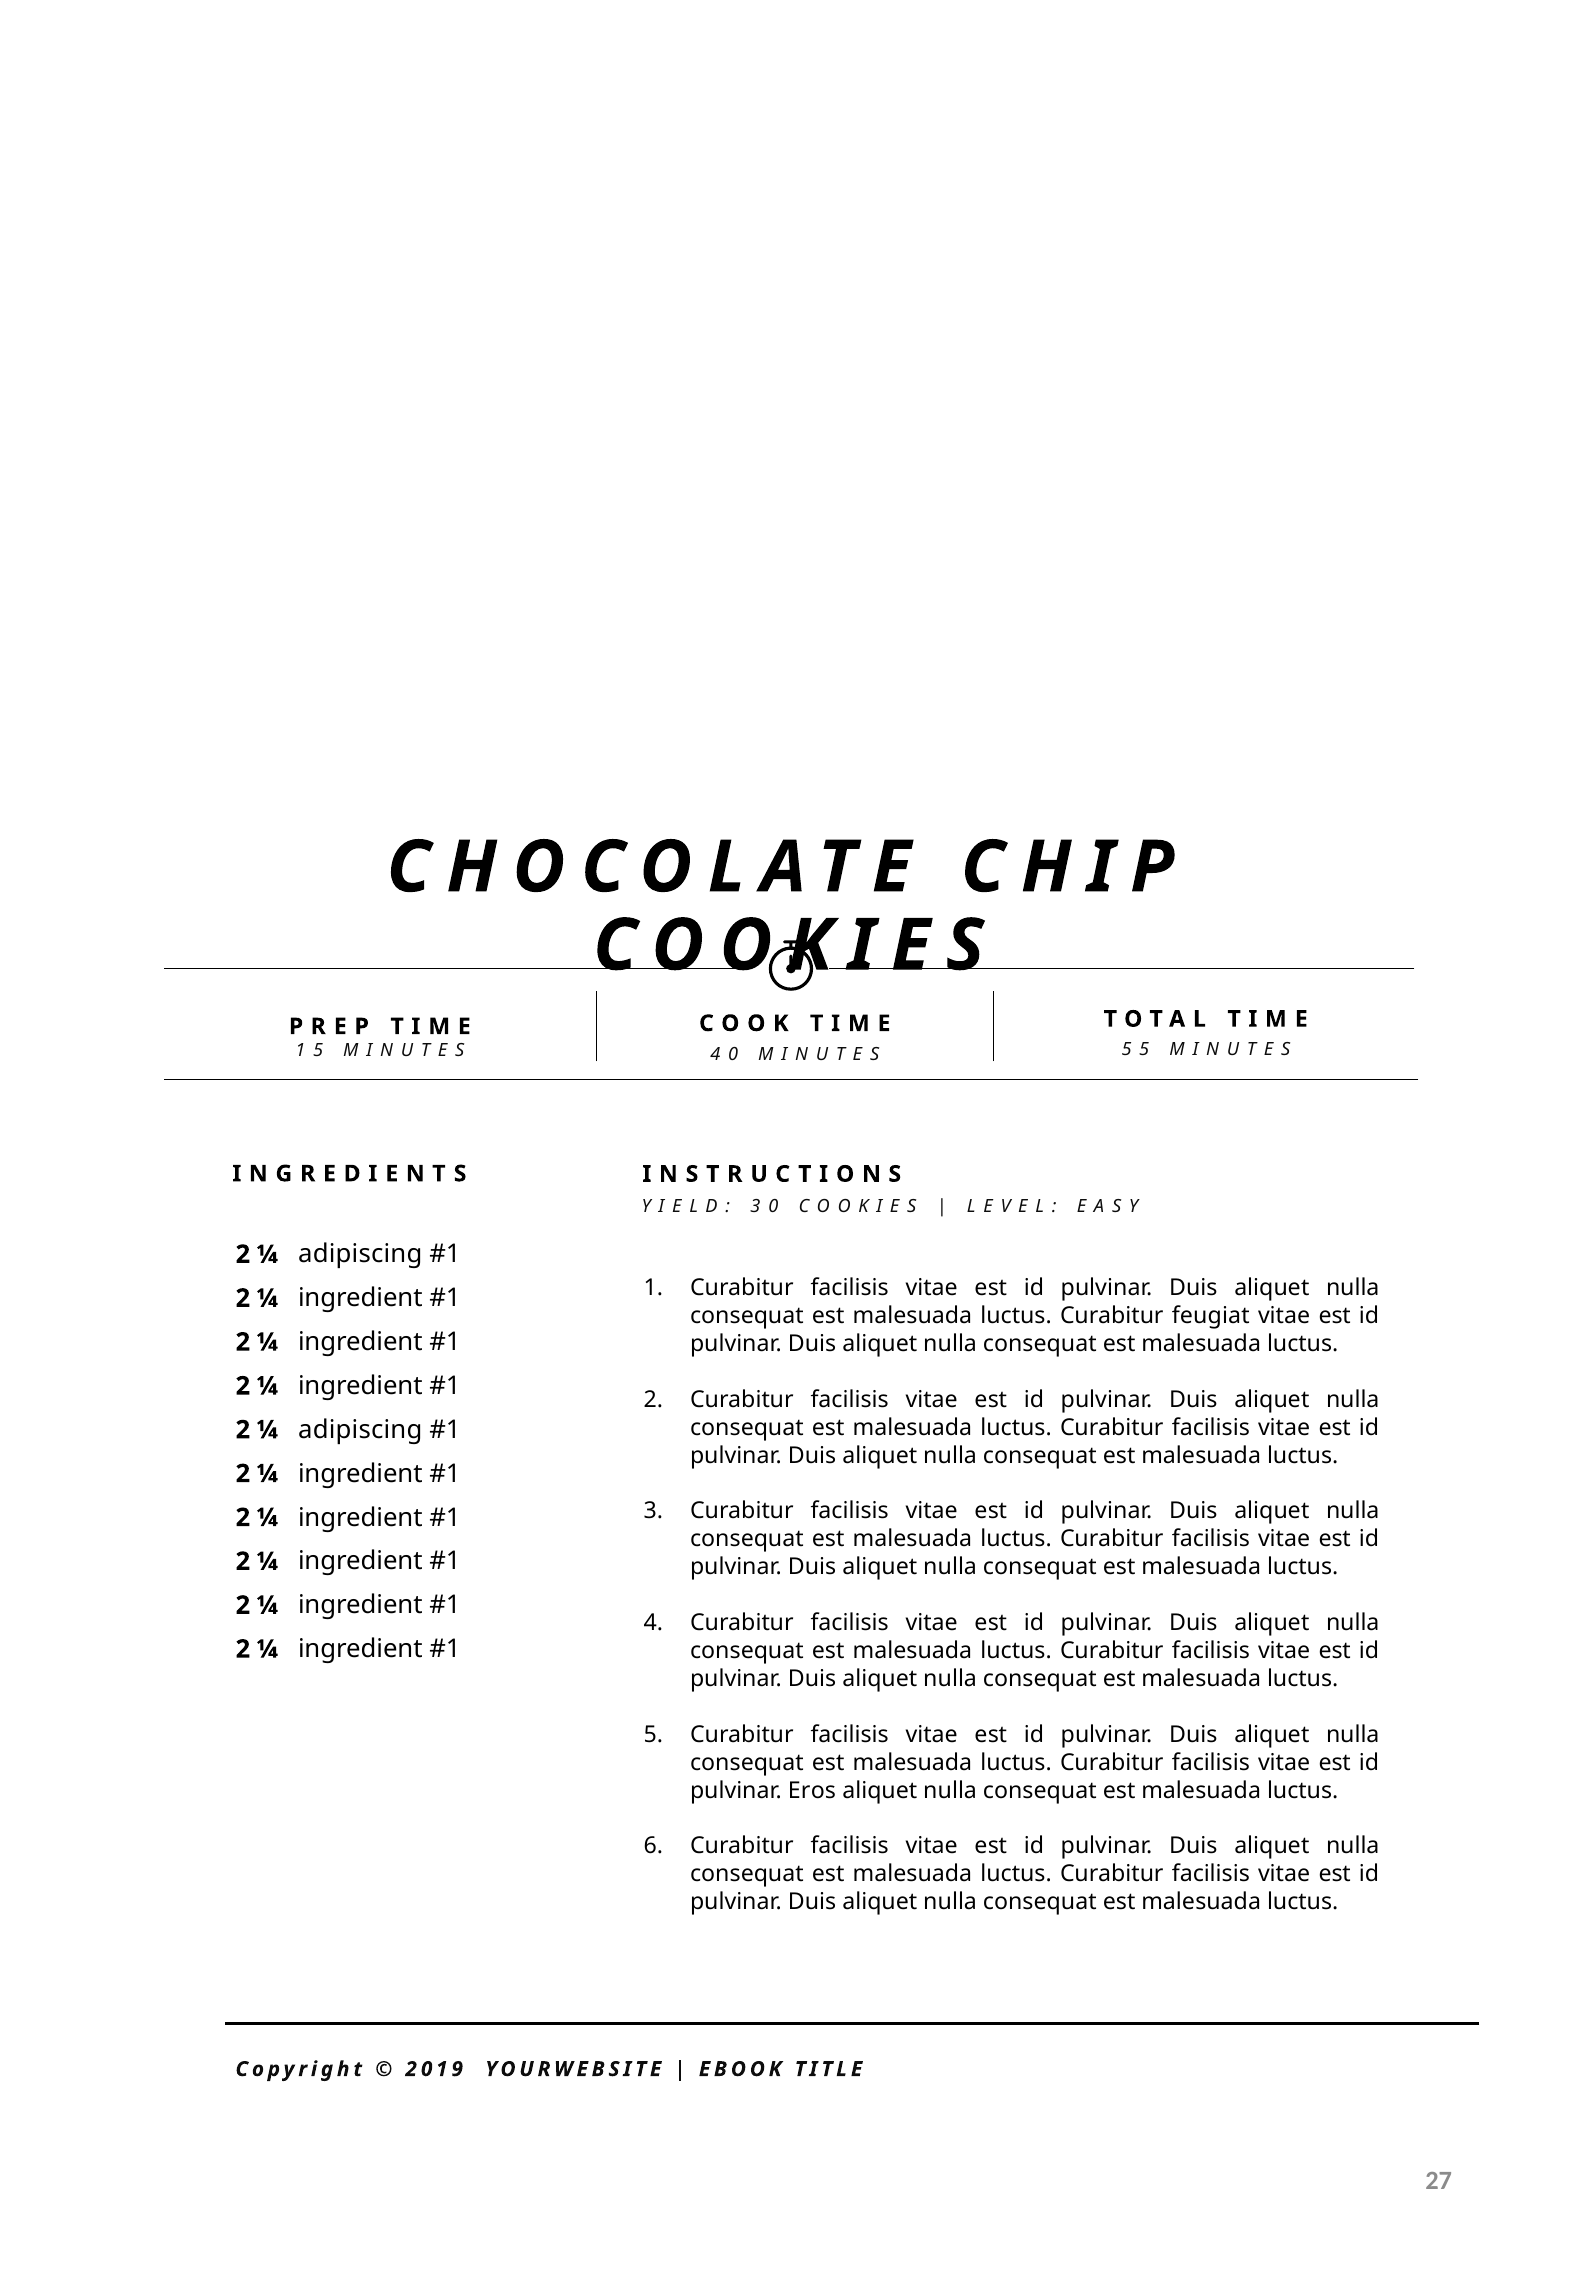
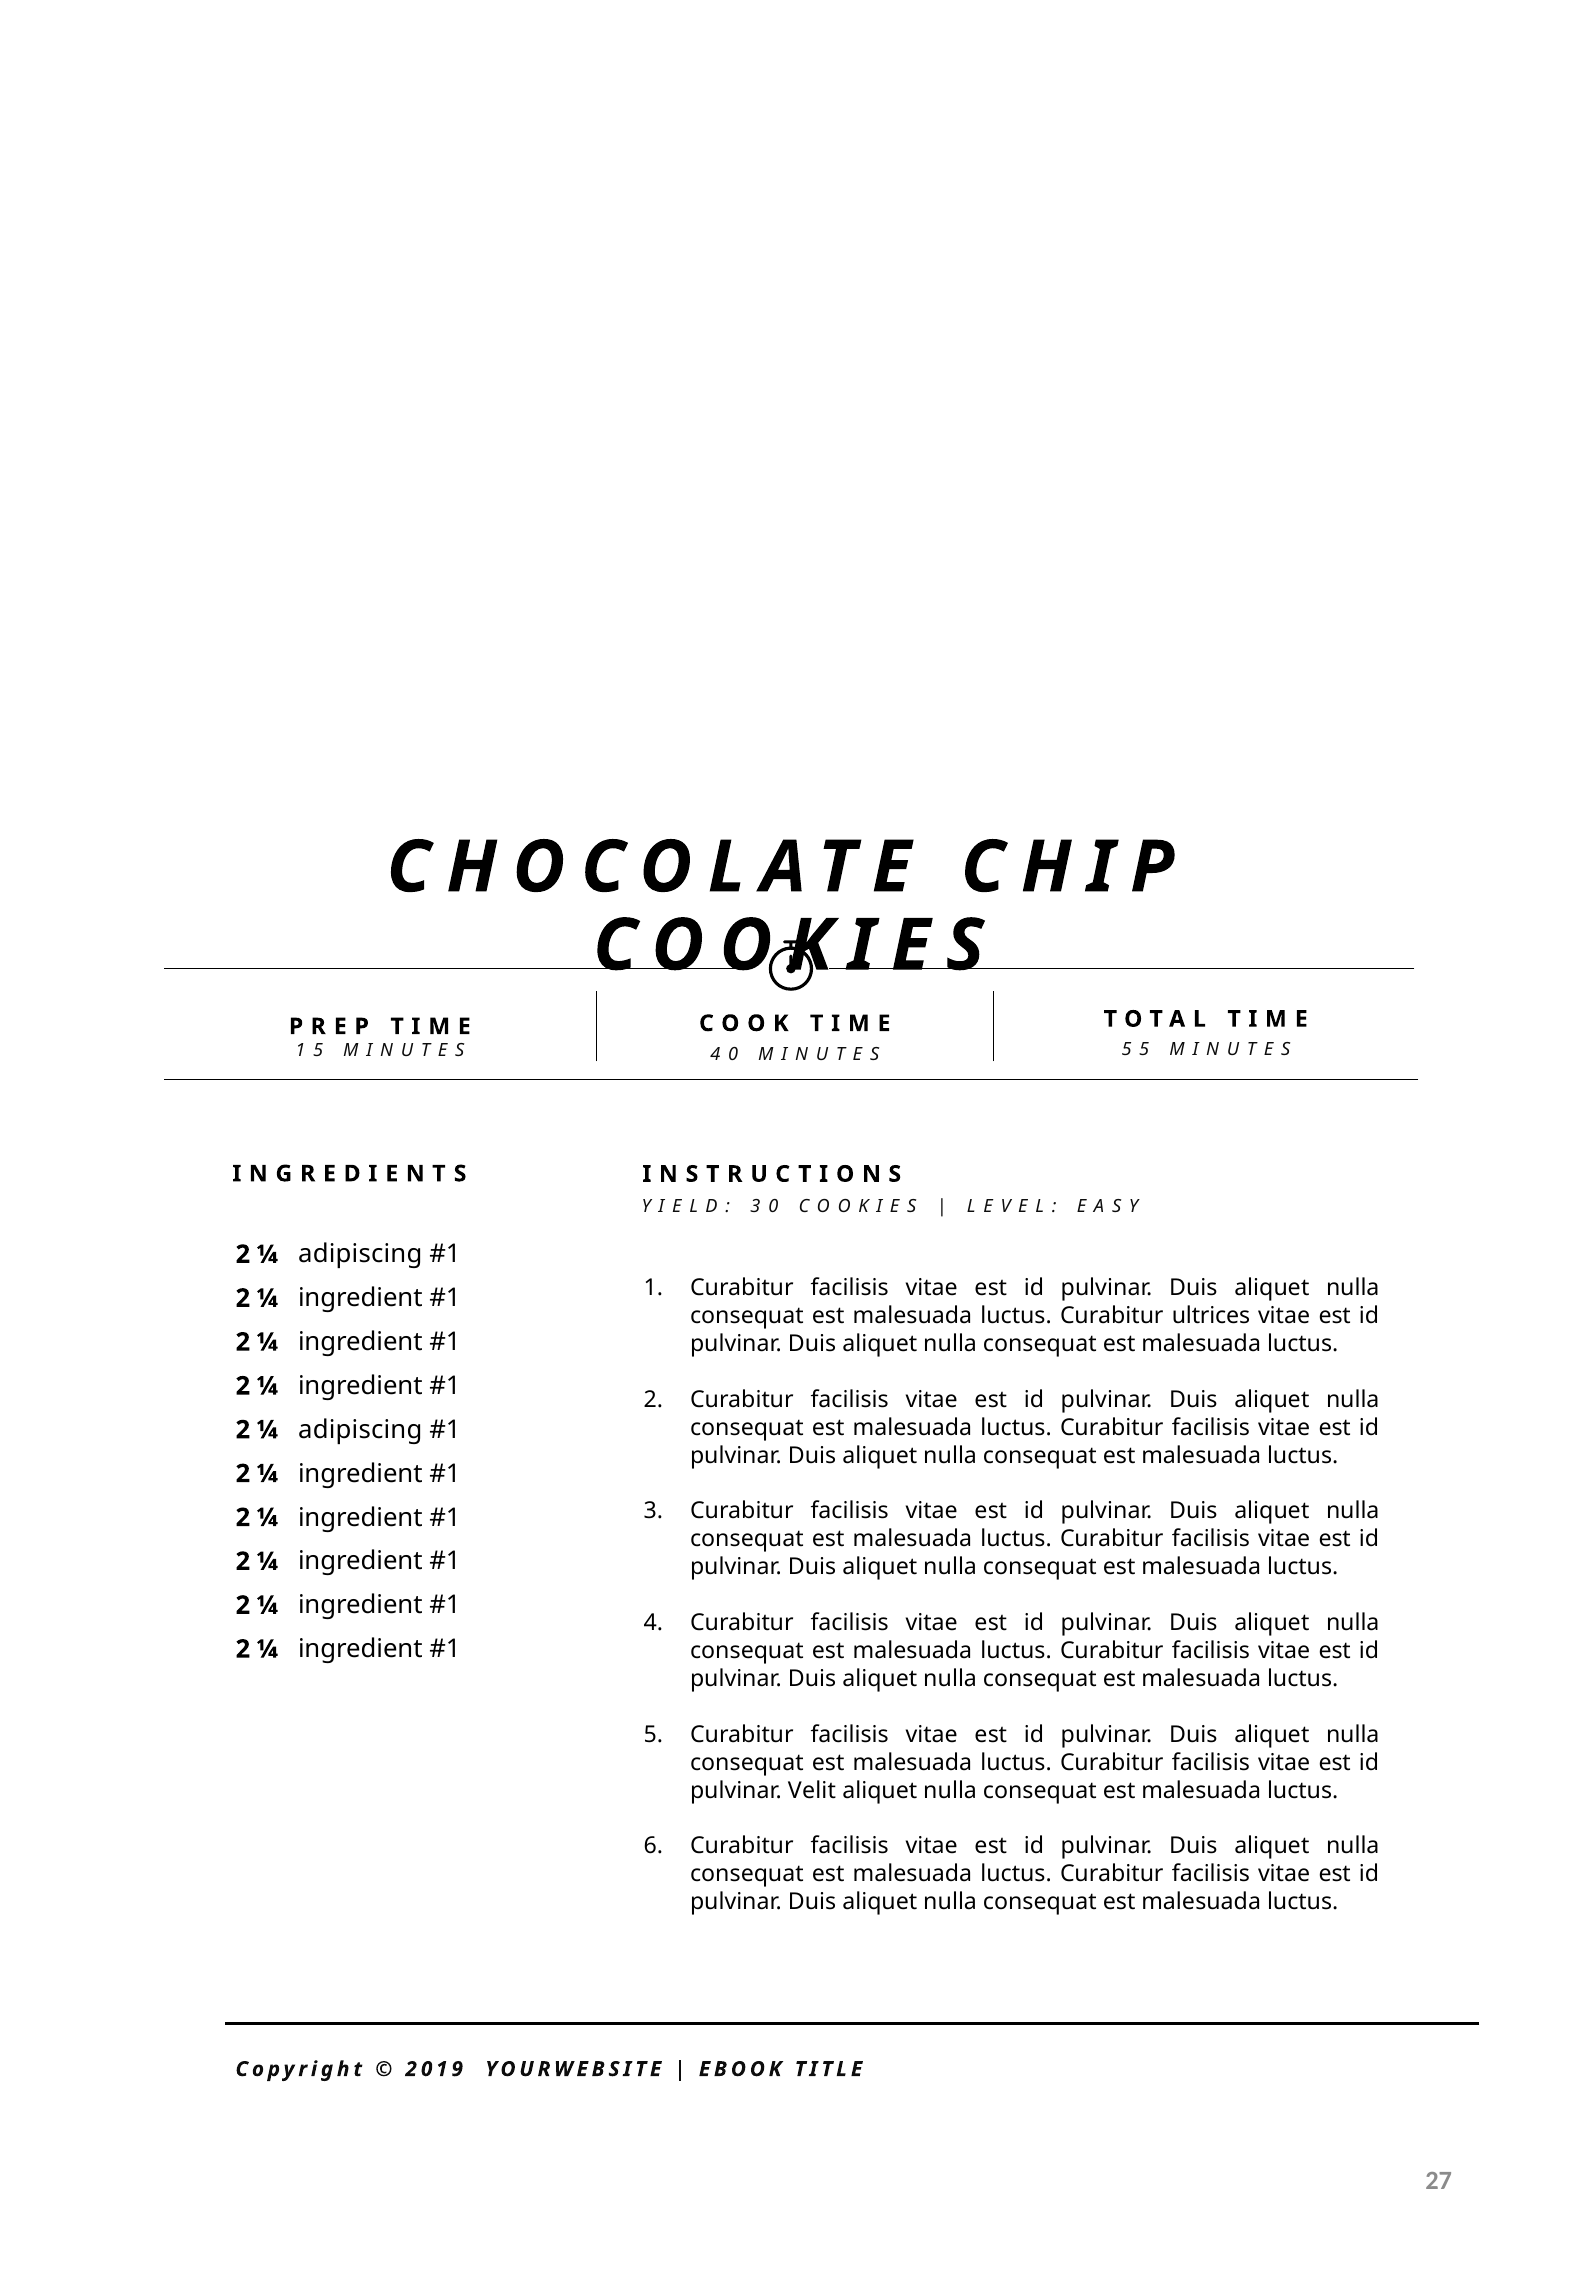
feugiat: feugiat -> ultrices (1211, 1315)
Eros: Eros -> Velit (812, 1790)
